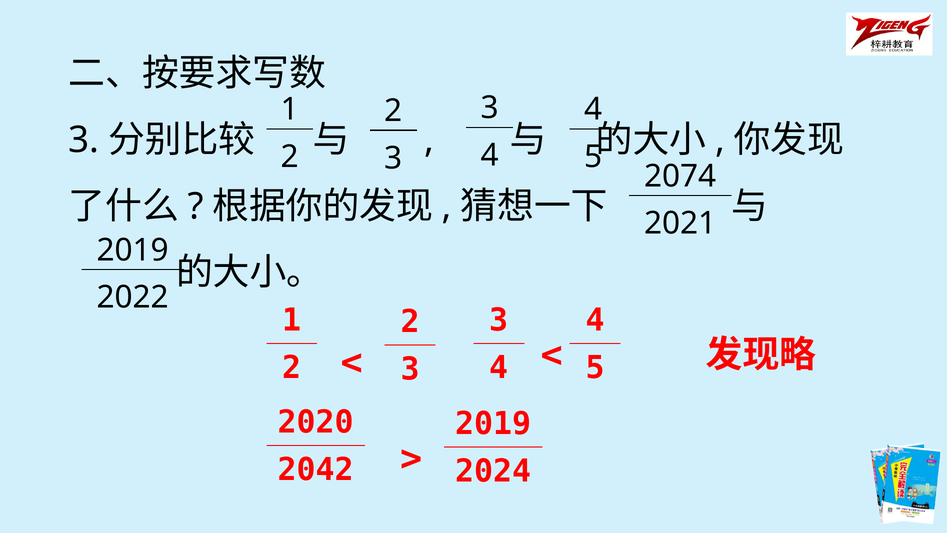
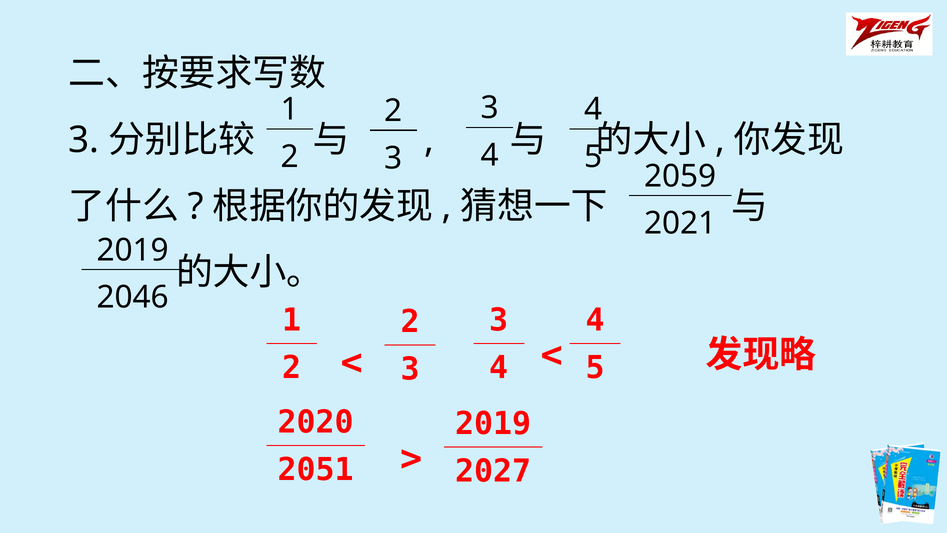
2074: 2074 -> 2059 (680, 176)
2022: 2022 -> 2046 (133, 297)
2042: 2042 -> 2051 (316, 470)
2024: 2024 -> 2027 (493, 471)
